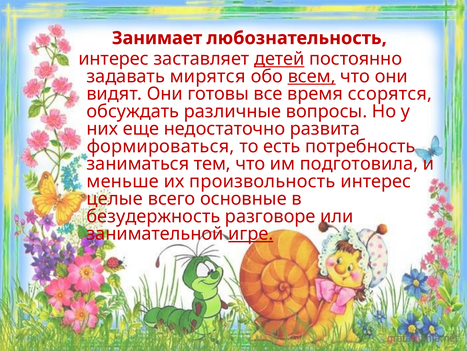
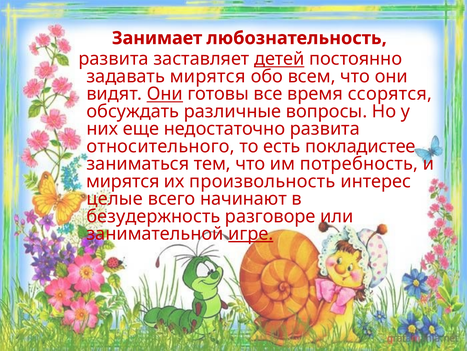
интерес: интерес -> развита (114, 59)
всем underline: present -> none (312, 76)
Они underline: none -> present (165, 94)
формироваться: формироваться -> относительного (161, 146)
потребность: потребность -> покладистее (360, 146)
подготовила: подготовила -> потребность (359, 164)
меньше: меньше -> мирятся (123, 181)
основные: основные -> начинают (243, 198)
